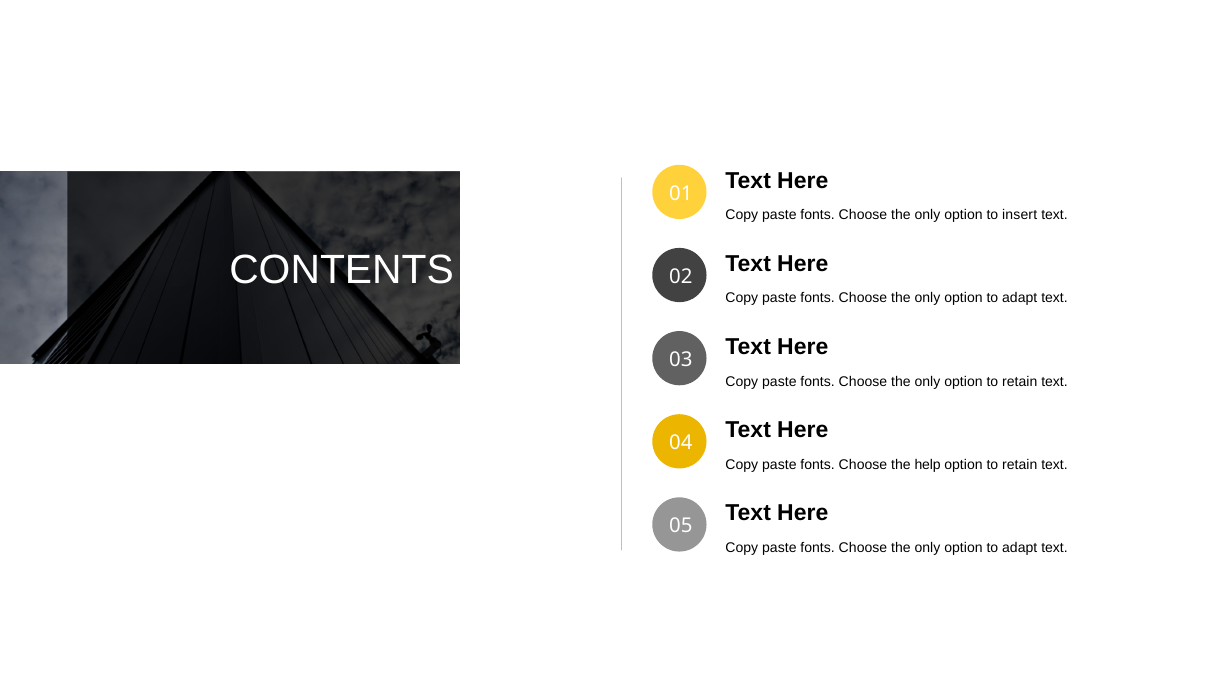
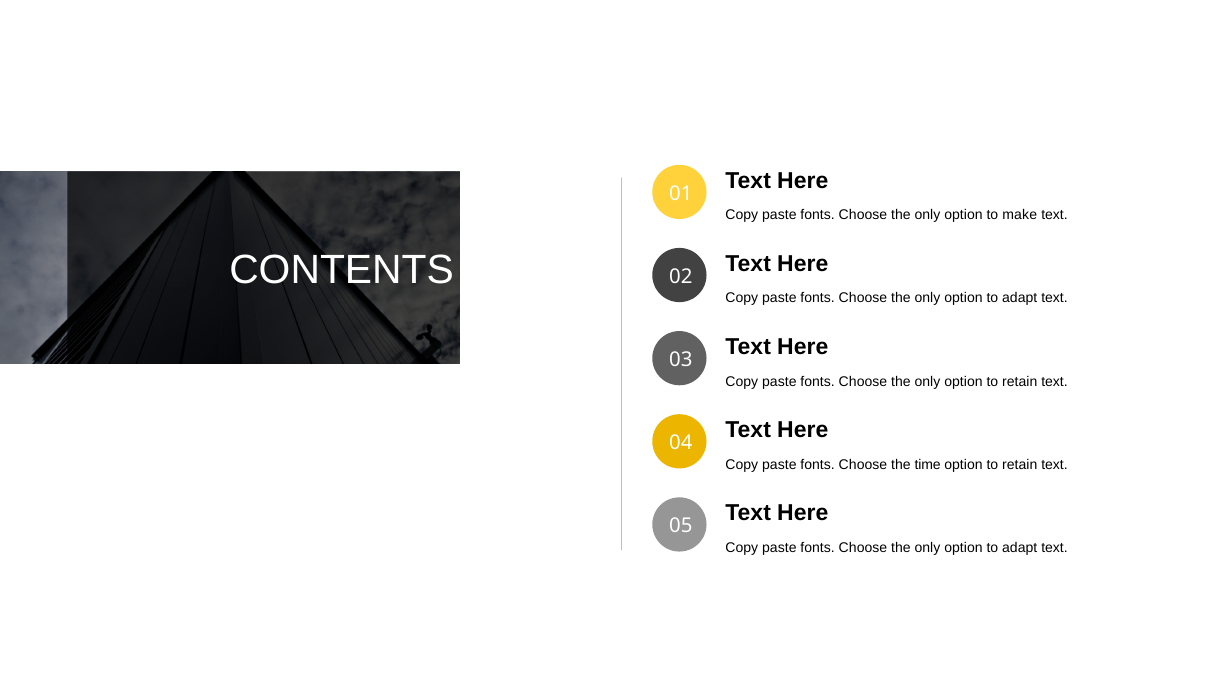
insert: insert -> make (1020, 215)
help: help -> time (928, 465)
